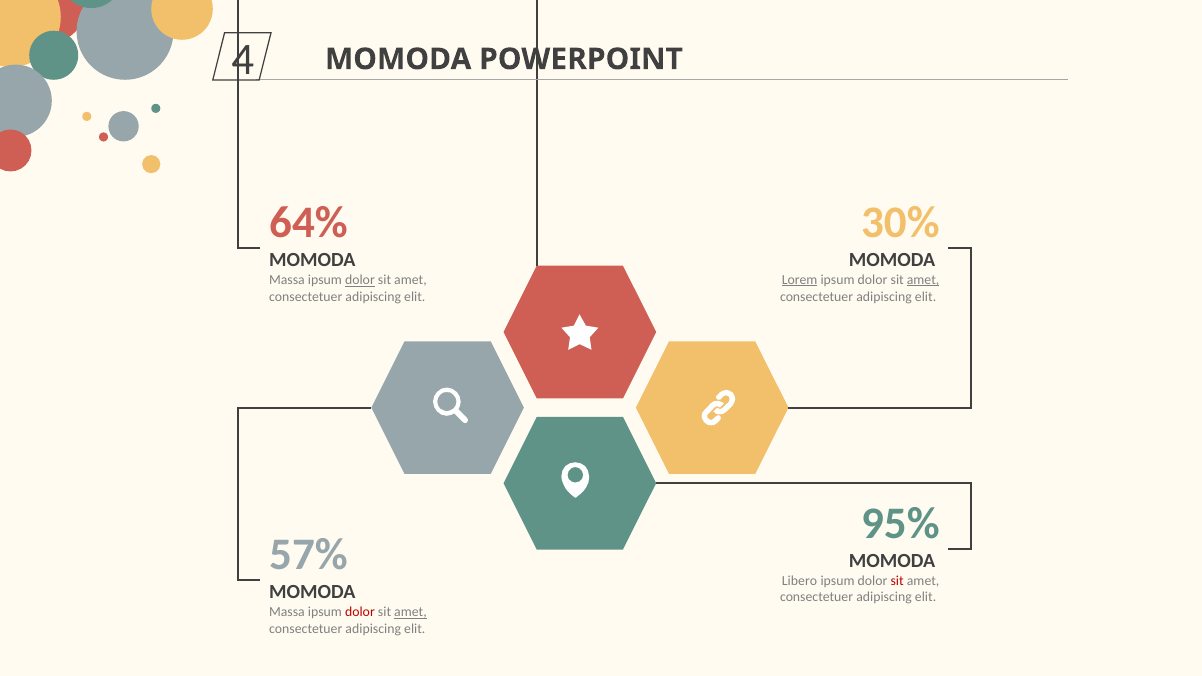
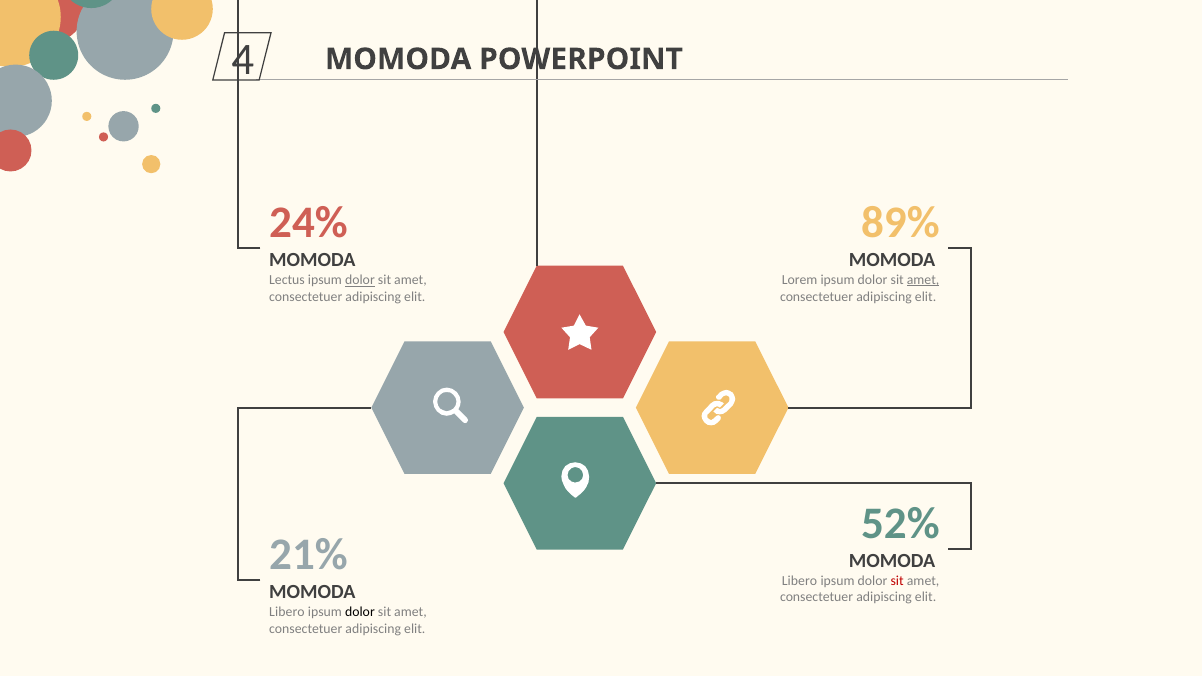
30%: 30% -> 89% (900, 223)
64%: 64% -> 24% (308, 223)
Lorem underline: present -> none (800, 280)
Massa: Massa -> Lectus (287, 280)
95%: 95% -> 52% (900, 524)
57%: 57% -> 21% (308, 555)
Massa: Massa -> Libero (287, 612)
dolor colour: red -> black (360, 612)
amet underline: present -> none (410, 612)
